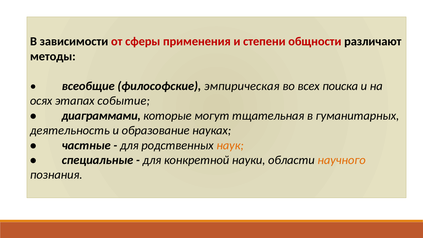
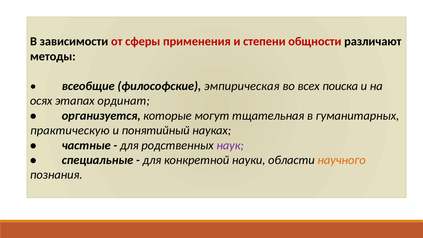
событие: событие -> ординат (124, 101)
диаграммами: диаграммами -> организуется (101, 116)
деятельность: деятельность -> практическую (70, 130)
образование: образование -> понятийный (156, 130)
наук colour: orange -> purple (230, 145)
